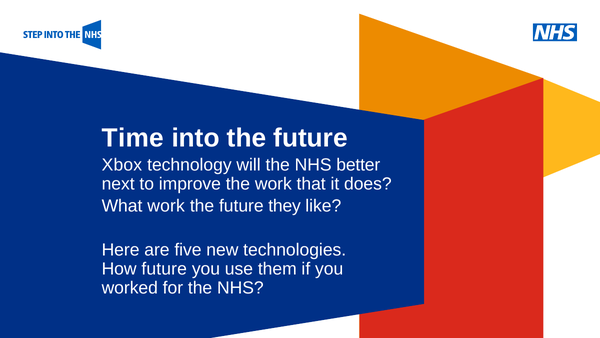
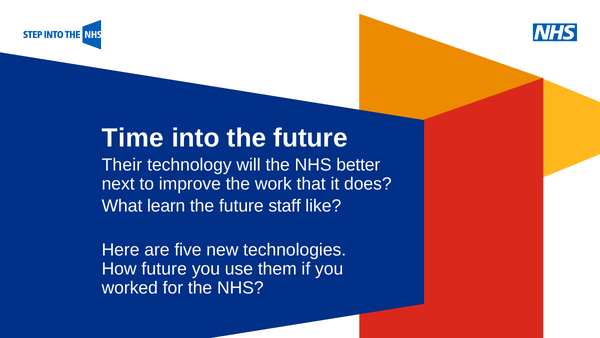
Xbox: Xbox -> Their (122, 165)
What work: work -> learn (166, 206)
they: they -> staff (285, 206)
